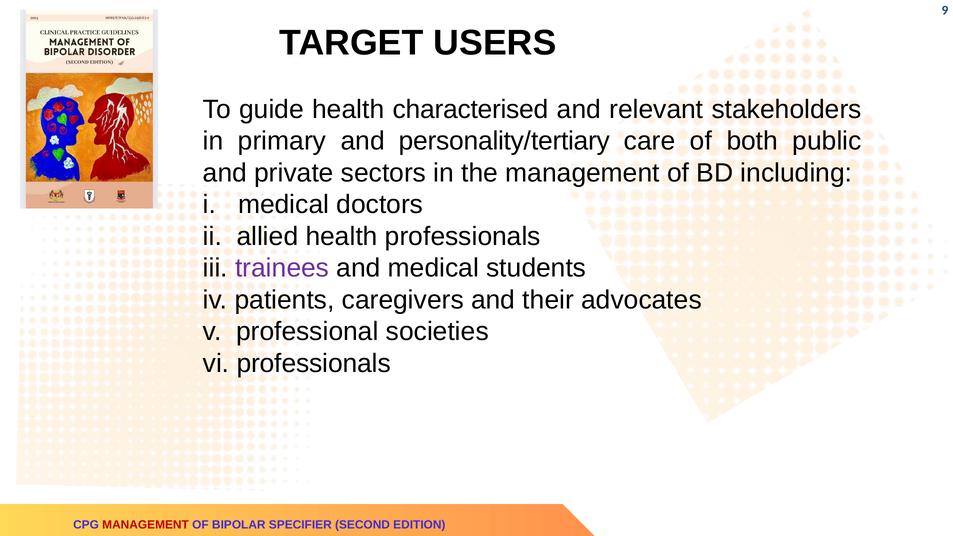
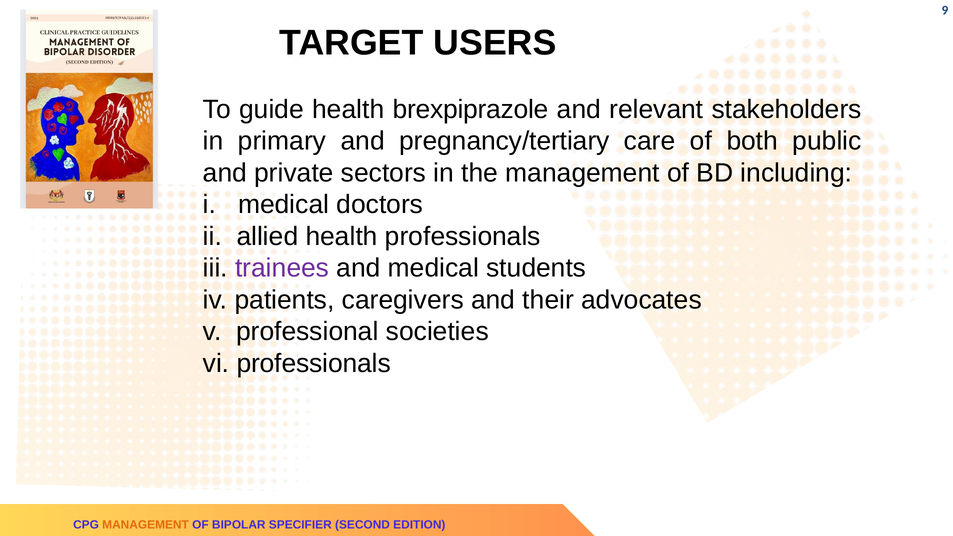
characterised: characterised -> brexpiprazole (471, 109)
personality/tertiary: personality/tertiary -> pregnancy/tertiary (504, 141)
MANAGEMENT colour: red -> orange (146, 525)
